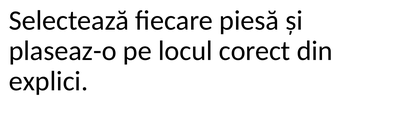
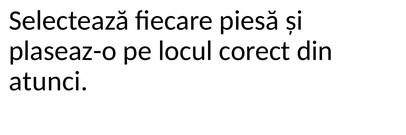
explici: explici -> atunci (48, 81)
